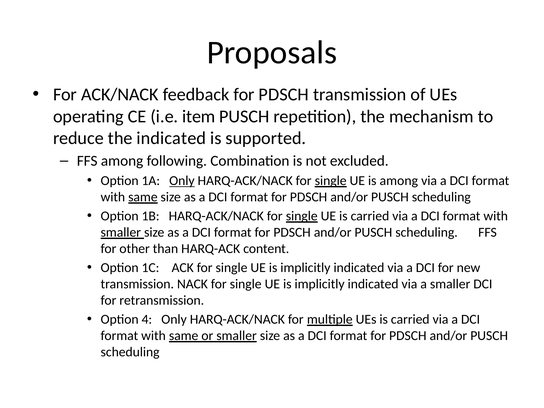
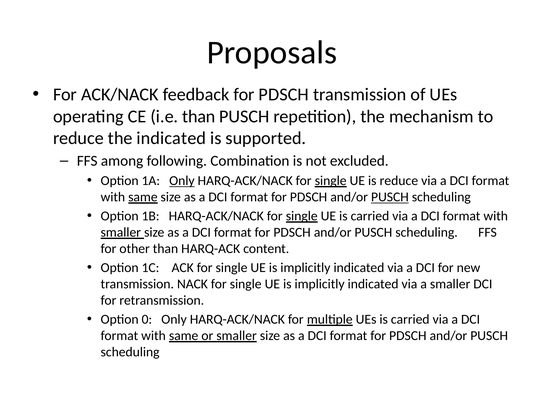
i.e item: item -> than (199, 116)
is among: among -> reduce (399, 181)
PUSCH underline: none -> present (390, 197)
4: 4 -> 0 (147, 319)
